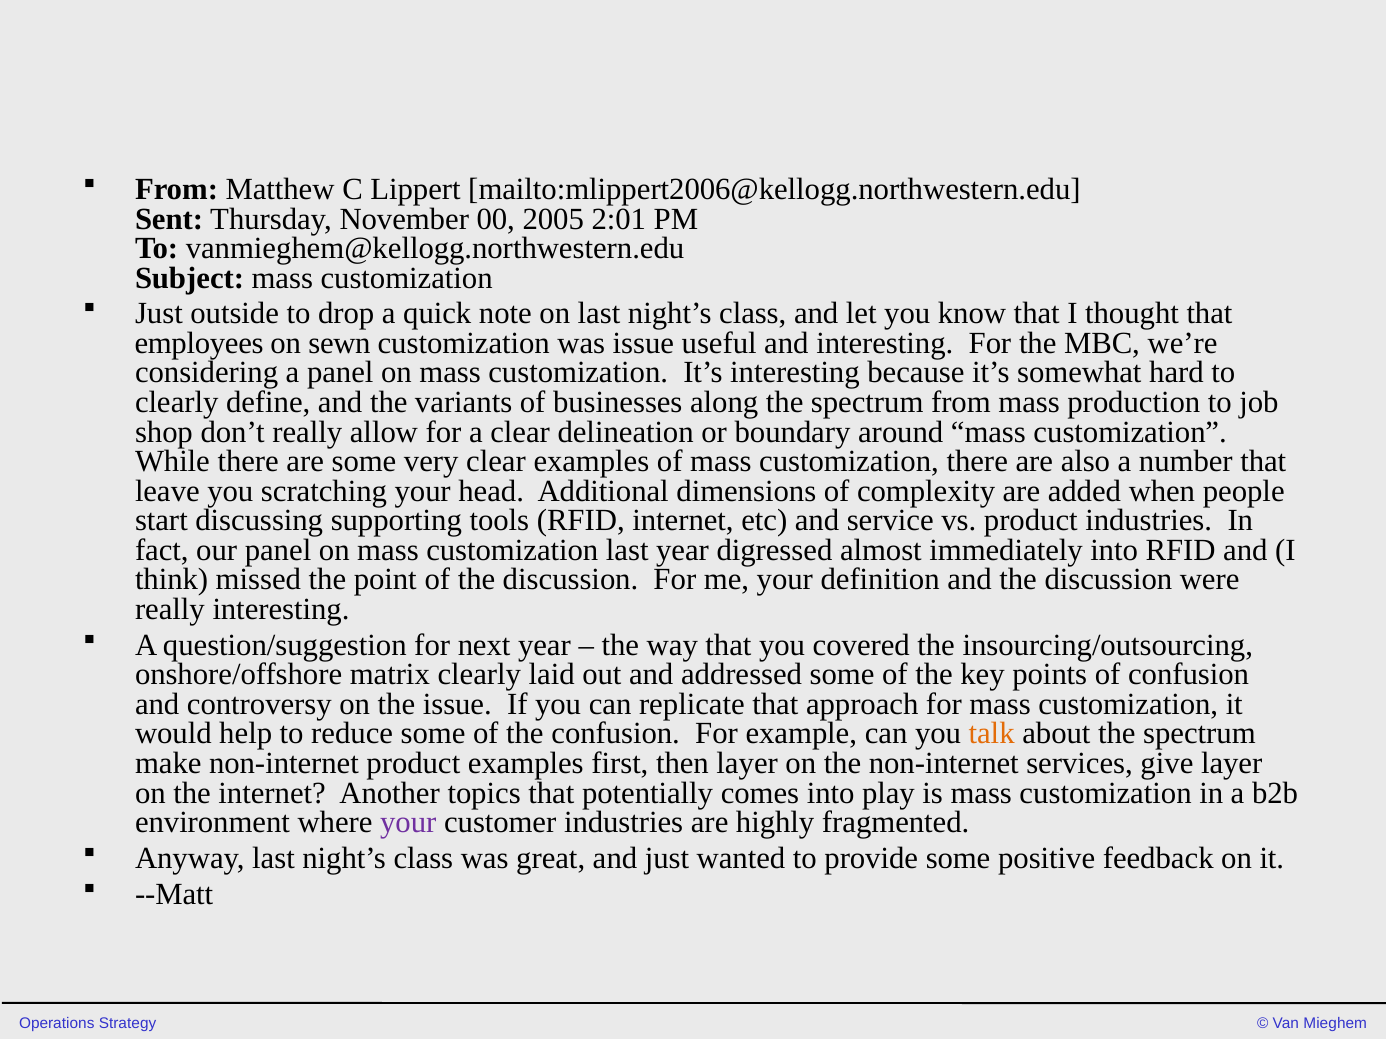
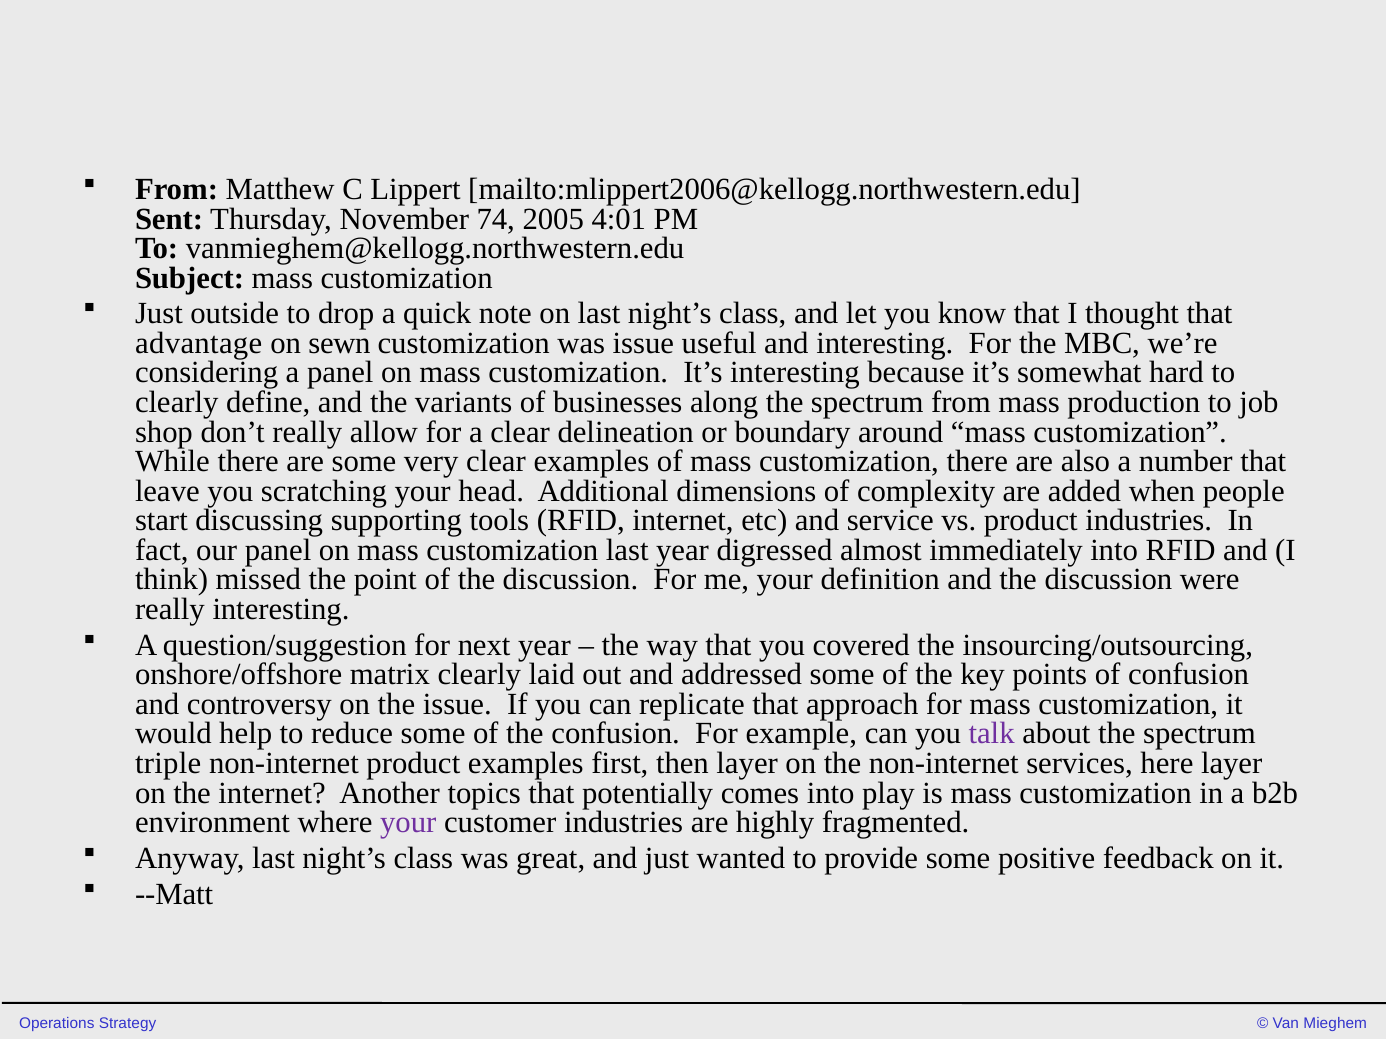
00: 00 -> 74 (496, 219)
2:01: 2:01 -> 4:01 (619, 219)
employees: employees -> advantage (199, 343)
talk colour: orange -> purple (992, 734)
make: make -> triple (168, 764)
give: give -> here (1167, 764)
